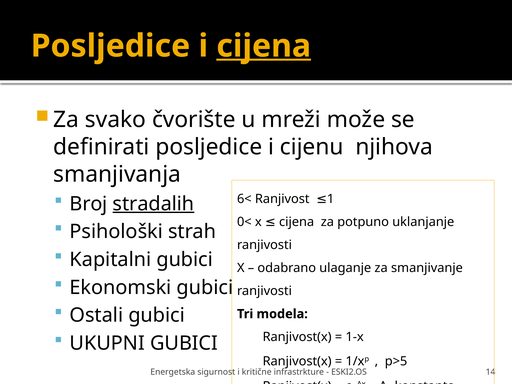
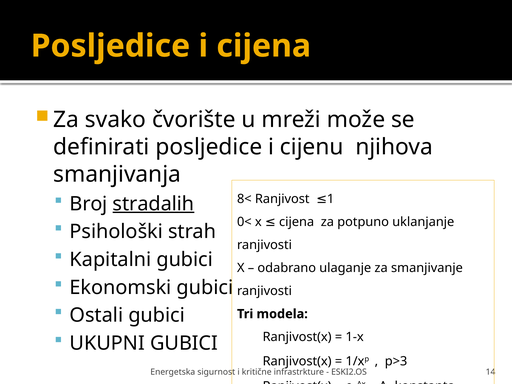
cijena underline: present -> none (264, 46)
6<: 6< -> 8< (244, 199)
p>5: p>5 -> p>3 (396, 361)
